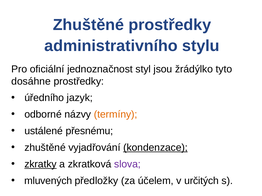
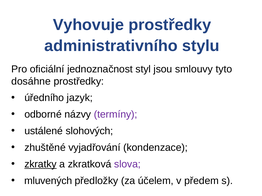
Zhuštěné: Zhuštěné -> Vyhovuje (88, 25)
žrádýlko: žrádýlko -> smlouvy (194, 69)
termíny colour: orange -> purple (116, 115)
přesnému: přesnému -> slohových (89, 131)
kondenzace underline: present -> none (155, 148)
určitých: určitých -> předem (202, 181)
